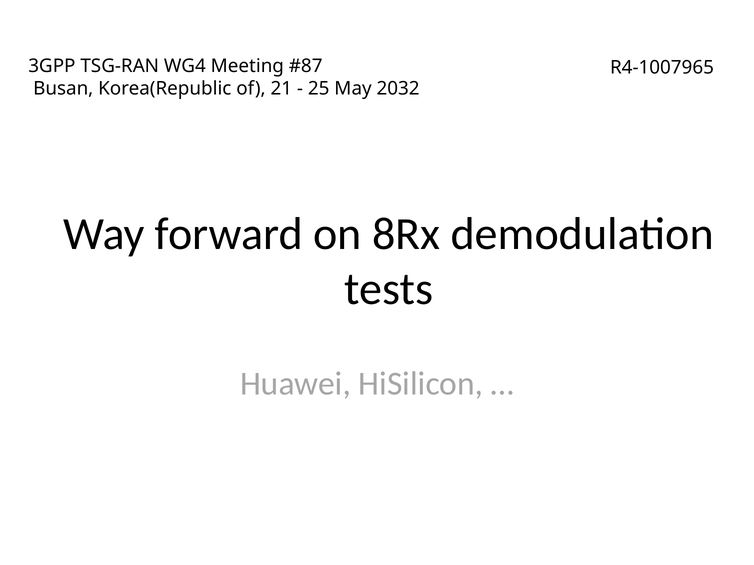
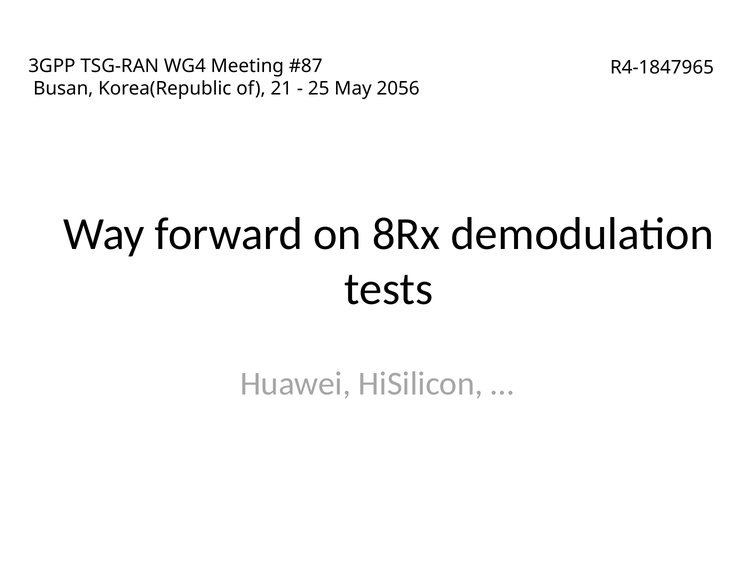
R4-1007965: R4-1007965 -> R4-1847965 (662, 67)
2032: 2032 -> 2056 (398, 89)
